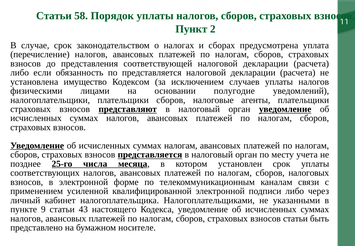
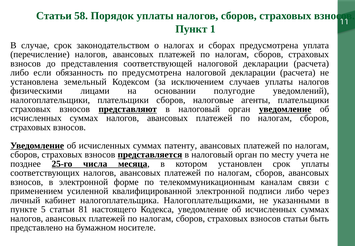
2: 2 -> 1 (213, 29)
по представляется: представляется -> предусмотрена (152, 73)
имущество: имущество -> земельный (85, 82)
суммах налогам: налогам -> патенту (181, 145)
сборов налоговых: налоговых -> авансовых (309, 173)
9: 9 -> 5 (43, 209)
43: 43 -> 81 (83, 209)
